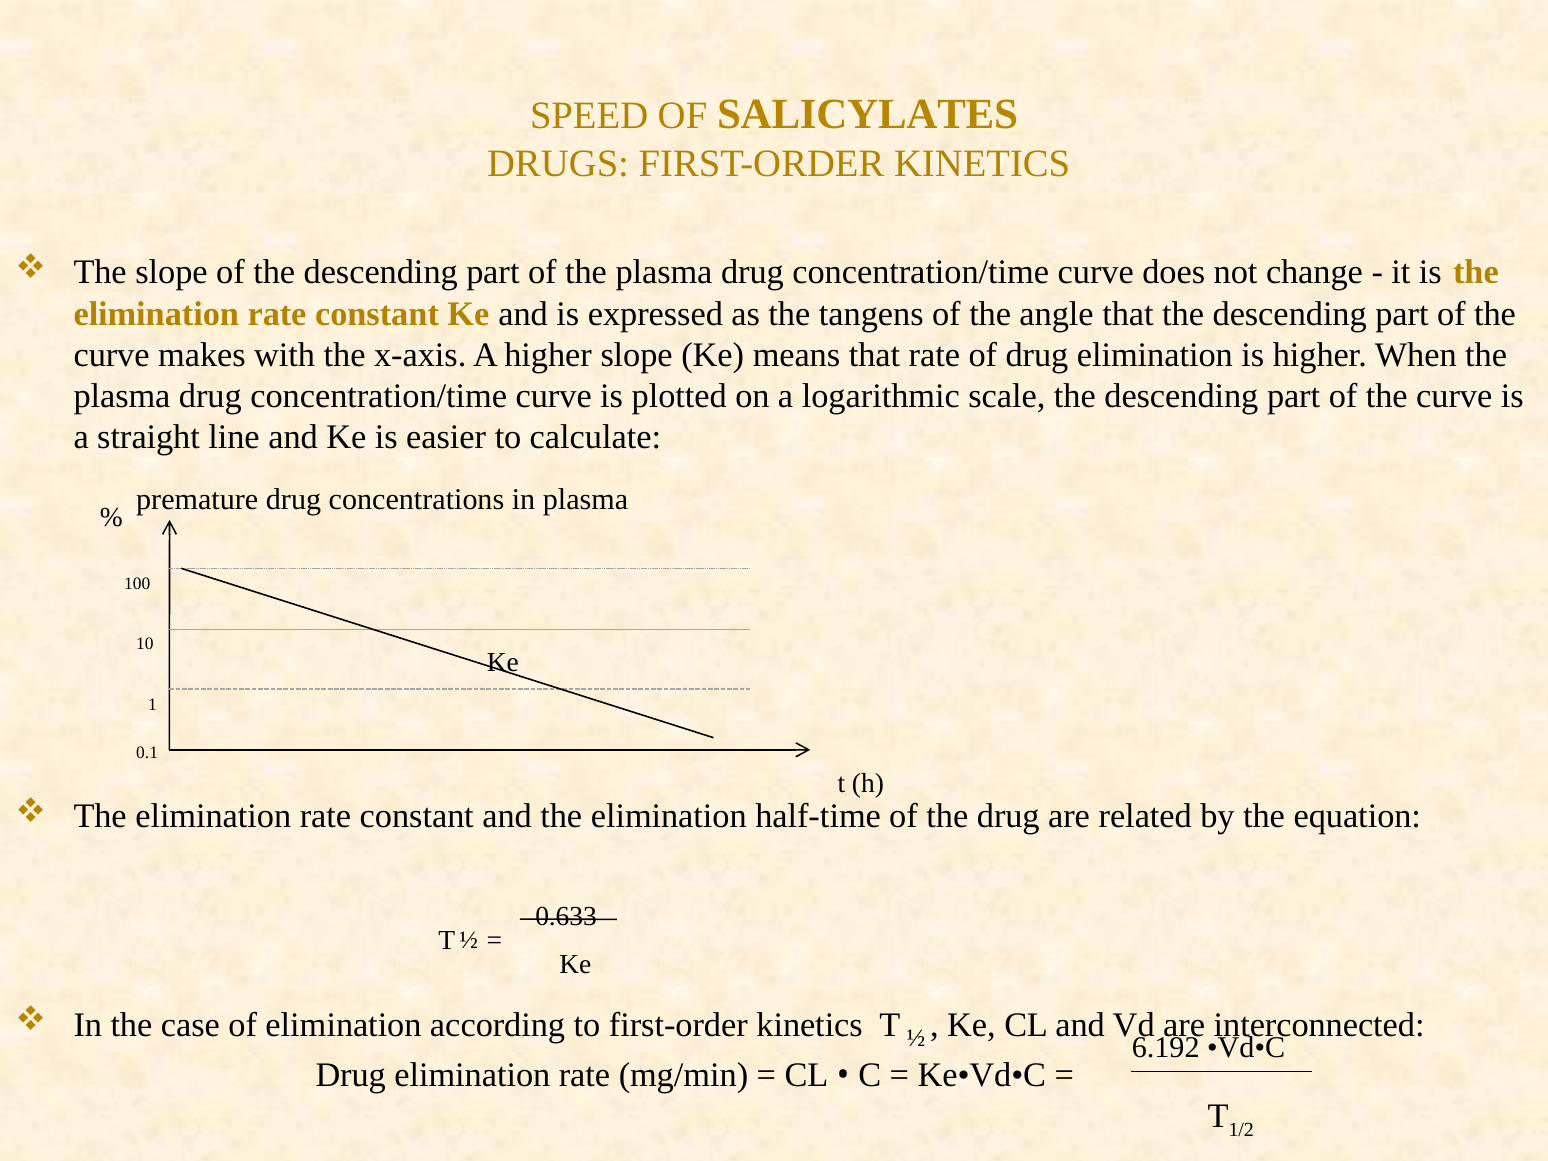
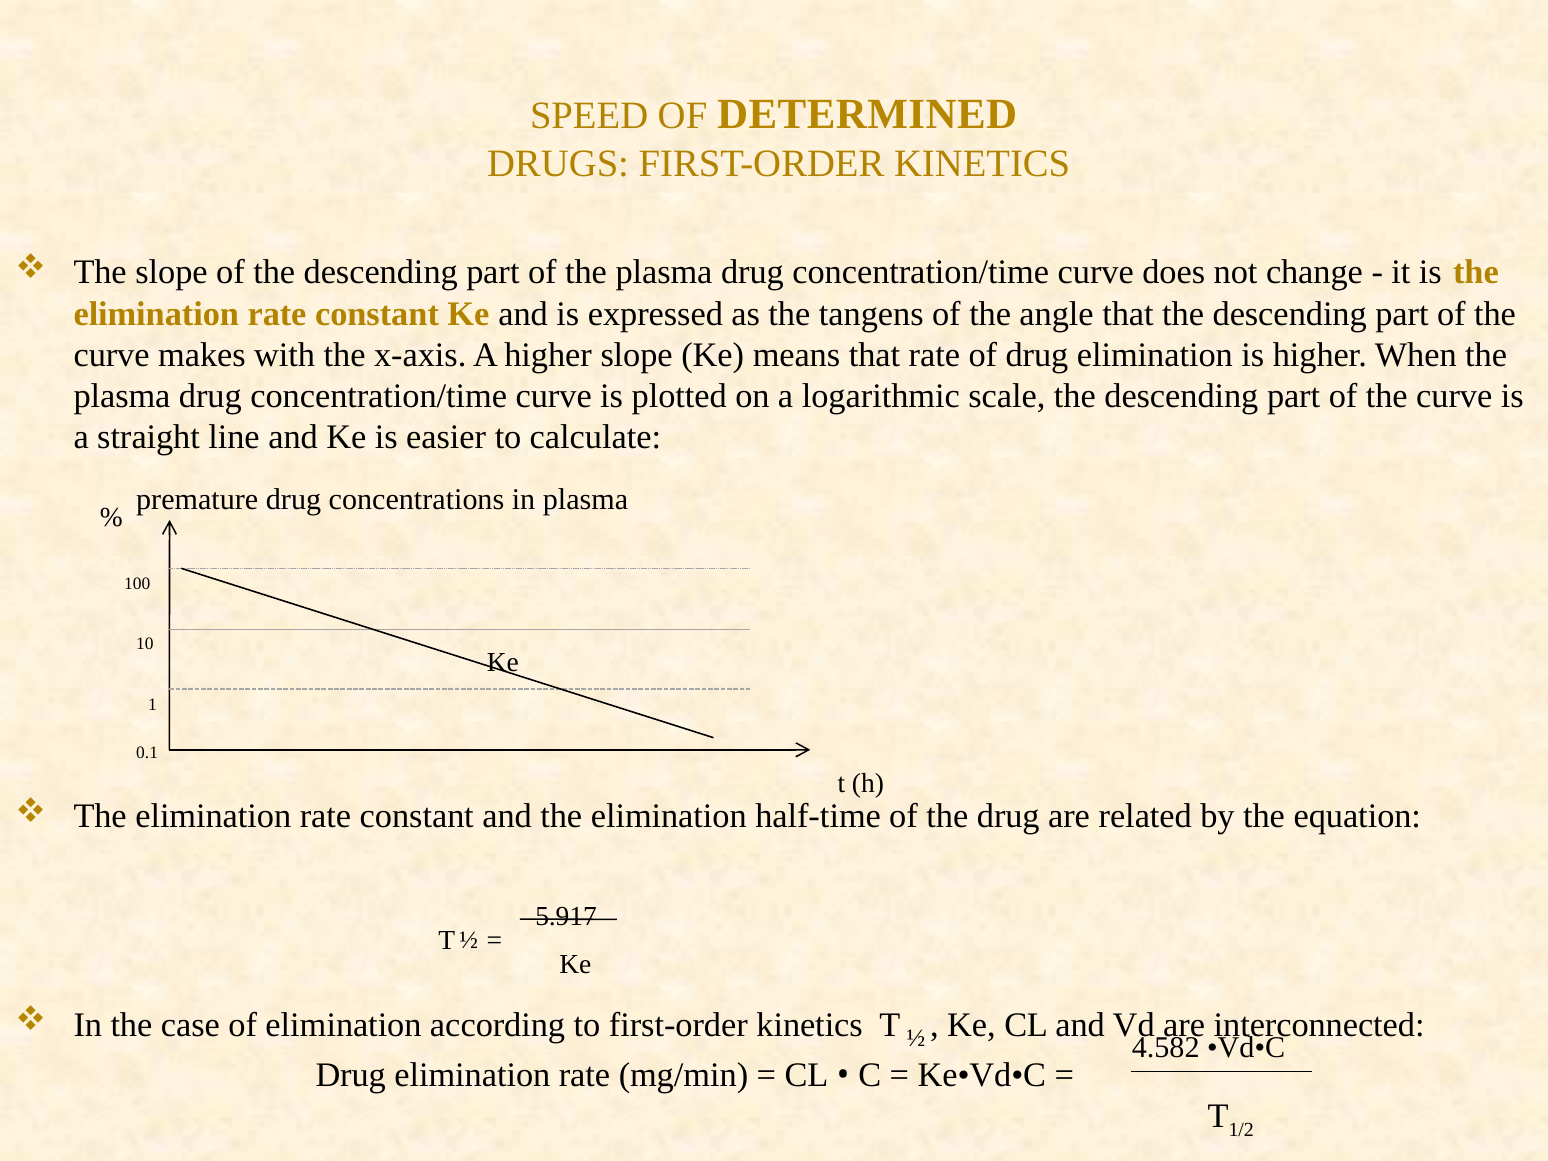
SALICYLATES: SALICYLATES -> DETERMINED (867, 115)
0.633: 0.633 -> 5.917 (566, 916)
6.192: 6.192 -> 4.582 (1166, 1047)
